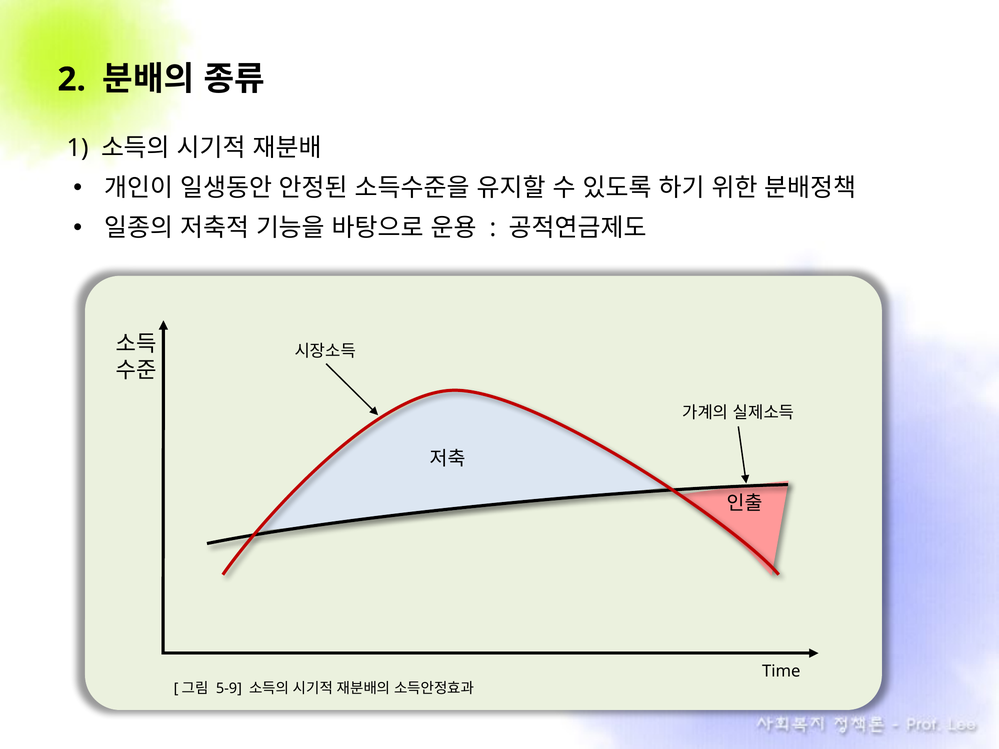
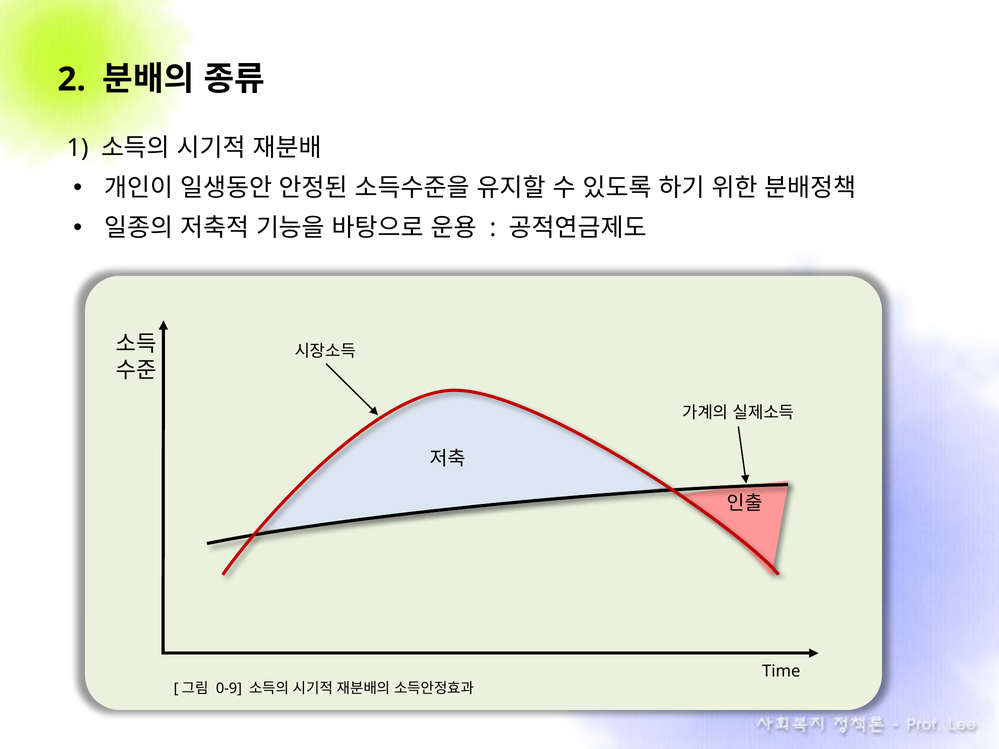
5-9: 5-9 -> 0-9 (229, 689)
